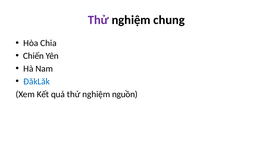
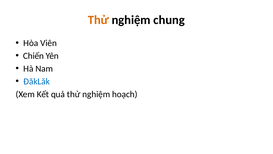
Thử colour: purple -> orange (98, 20)
Chia: Chia -> Viên (49, 43)
nguồn: nguồn -> hoạch (125, 94)
